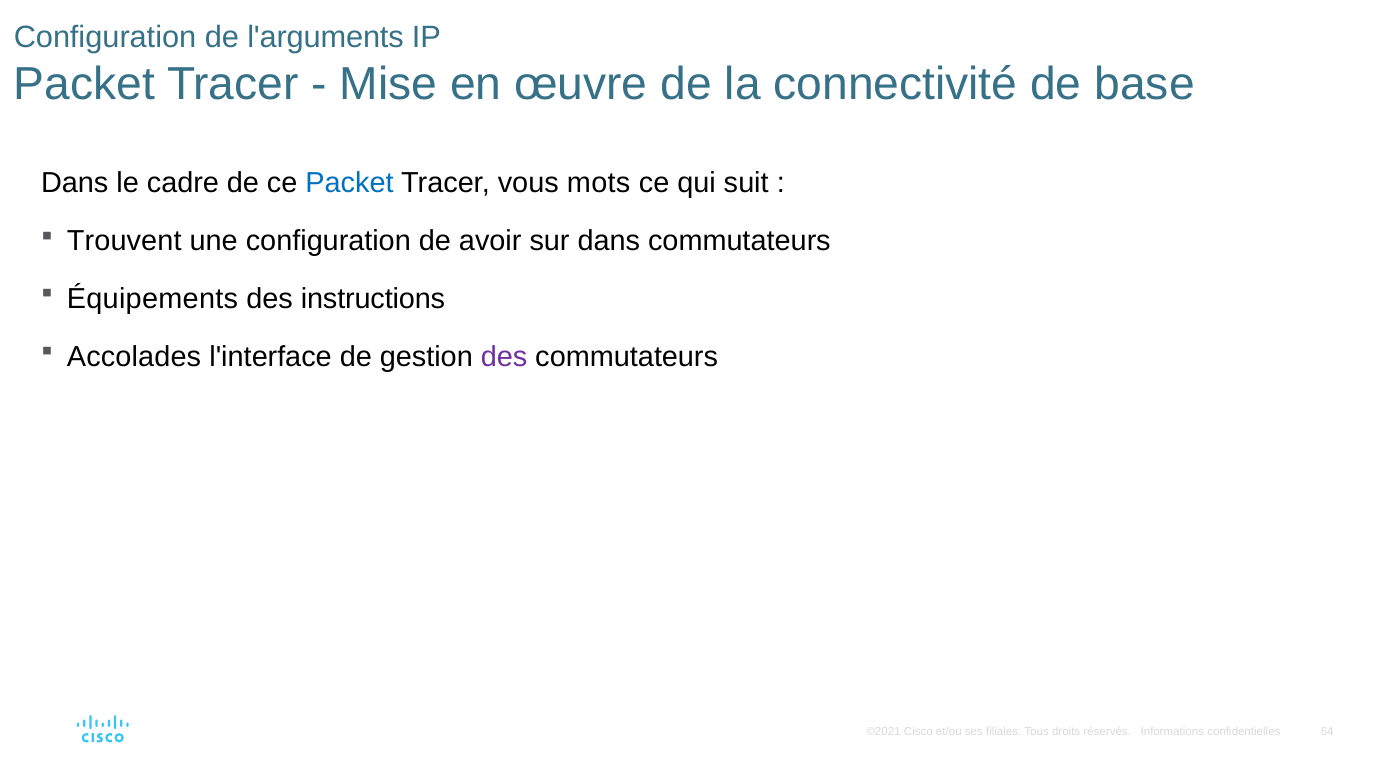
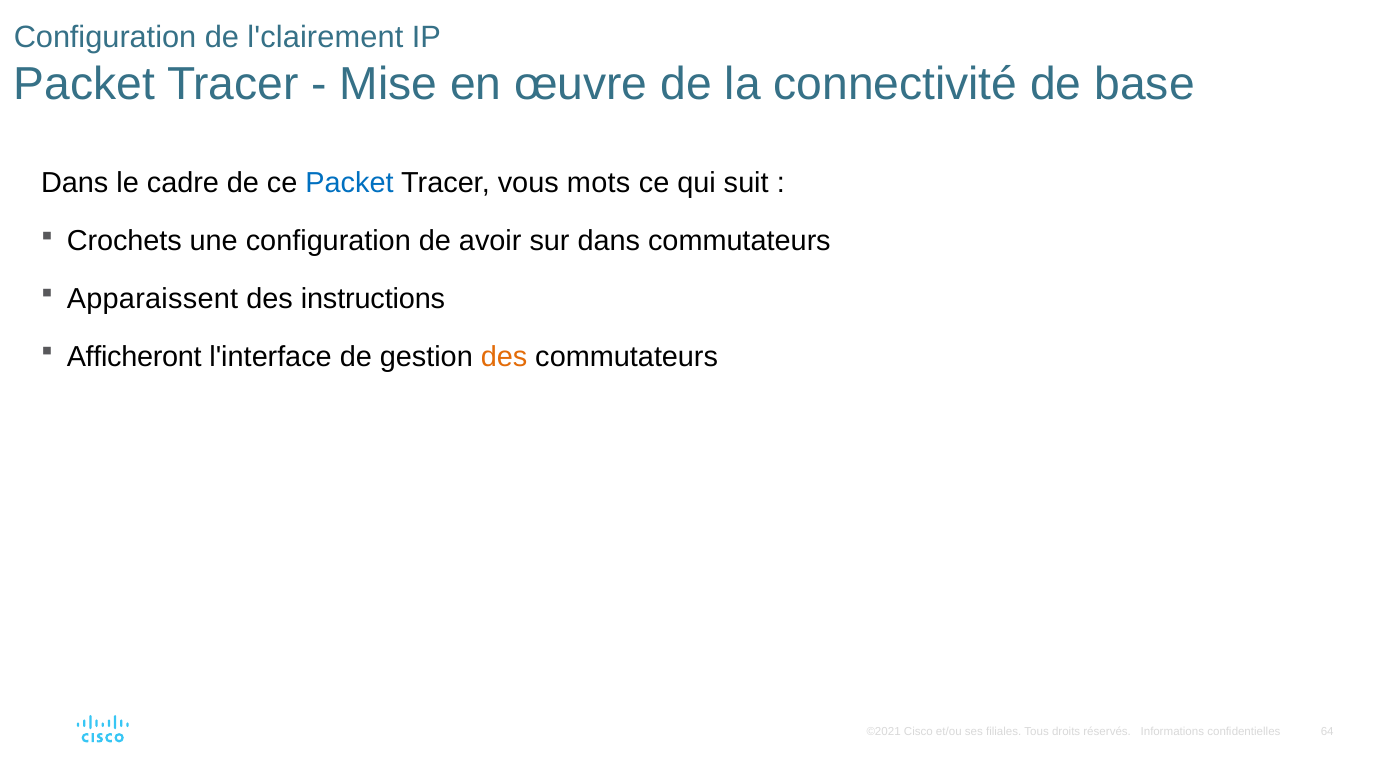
l'arguments: l'arguments -> l'clairement (325, 37)
Trouvent: Trouvent -> Crochets (124, 241)
Équipements: Équipements -> Apparaissent (153, 299)
Accolades: Accolades -> Afficheront (134, 356)
des colour: purple -> orange (504, 356)
